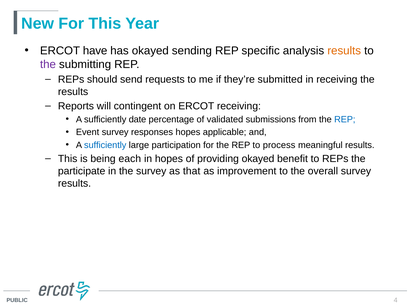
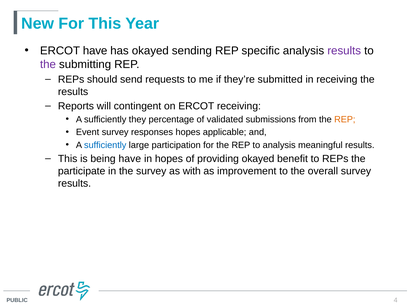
results colour: orange -> purple (344, 51)
date: date -> they (137, 120)
REP colour: blue -> orange (345, 120)
to process: process -> analysis (279, 145)
being each: each -> have (130, 159)
that: that -> with (192, 171)
